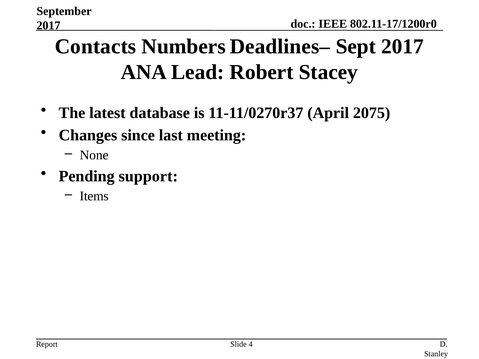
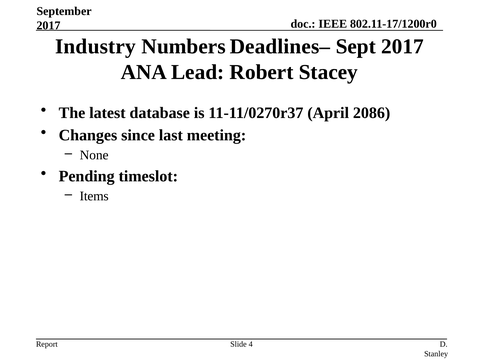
Contacts: Contacts -> Industry (95, 47)
2075: 2075 -> 2086 (372, 113)
support: support -> timeslot (148, 176)
